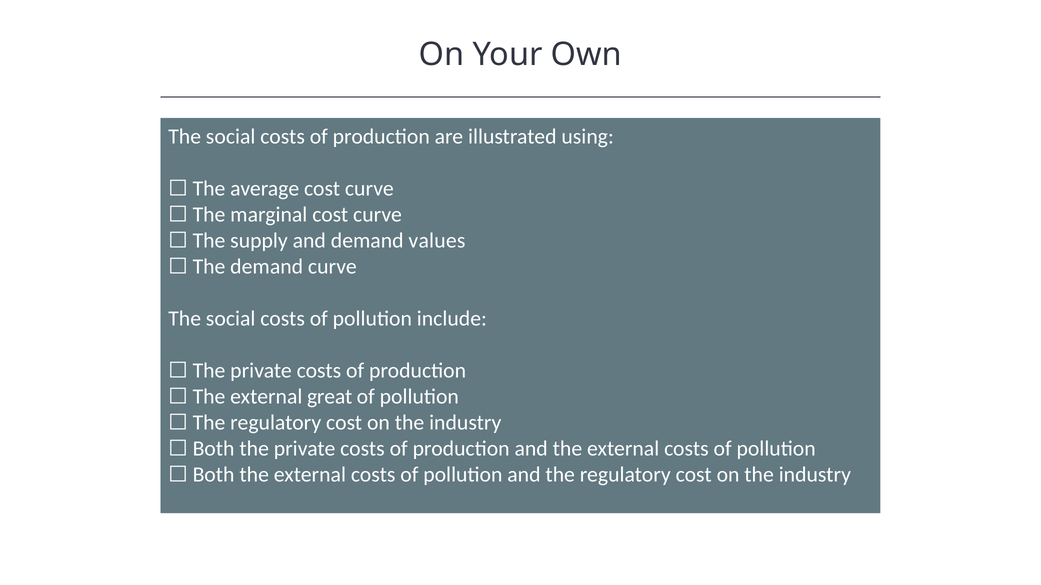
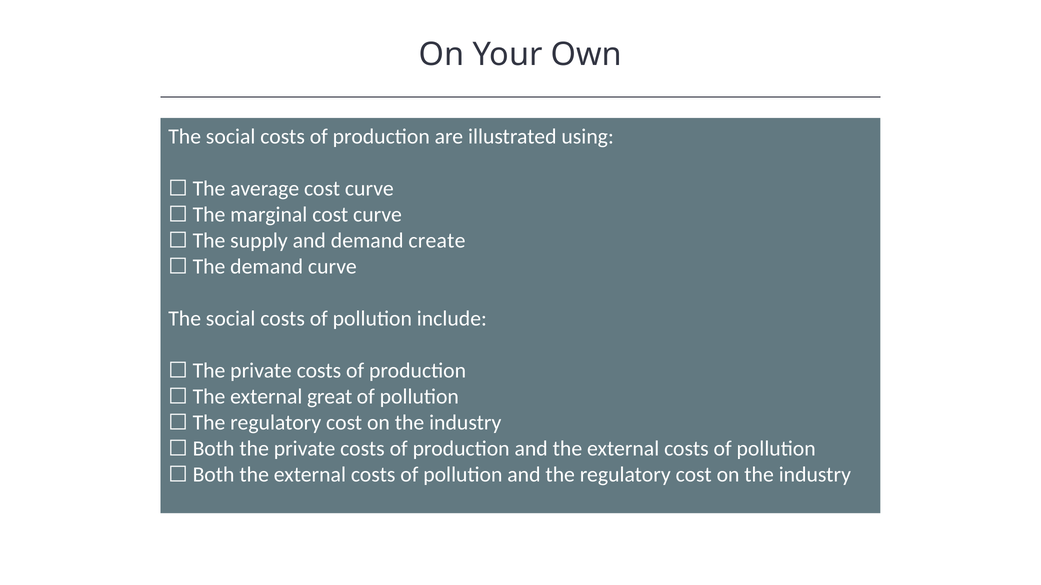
values: values -> create (437, 241)
